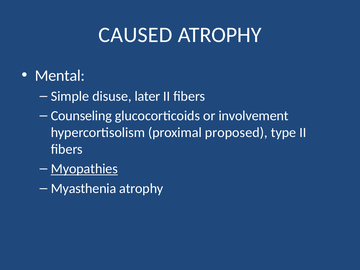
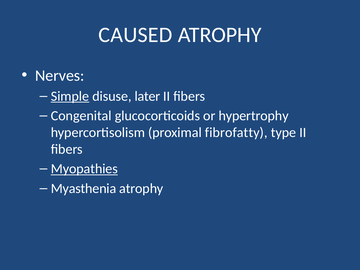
Mental: Mental -> Nerves (60, 76)
Simple underline: none -> present (70, 96)
Counseling: Counseling -> Congenital (81, 116)
involvement: involvement -> hypertrophy (254, 116)
proposed: proposed -> fibrofatty (236, 133)
